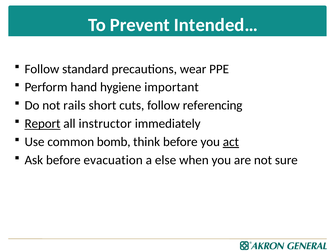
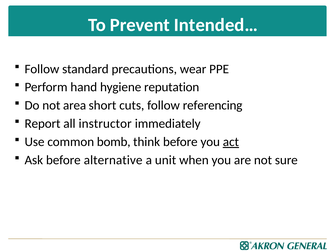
important: important -> reputation (172, 87)
rails: rails -> area (75, 106)
Report underline: present -> none (43, 124)
evacuation: evacuation -> alternative (113, 160)
else: else -> unit (166, 160)
